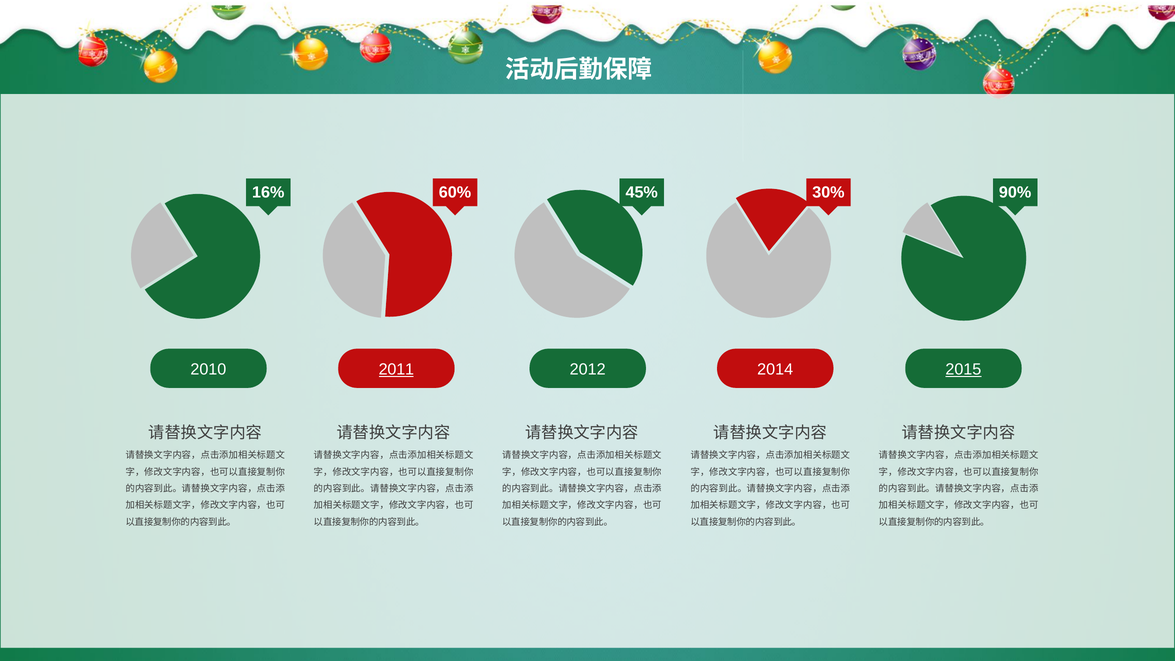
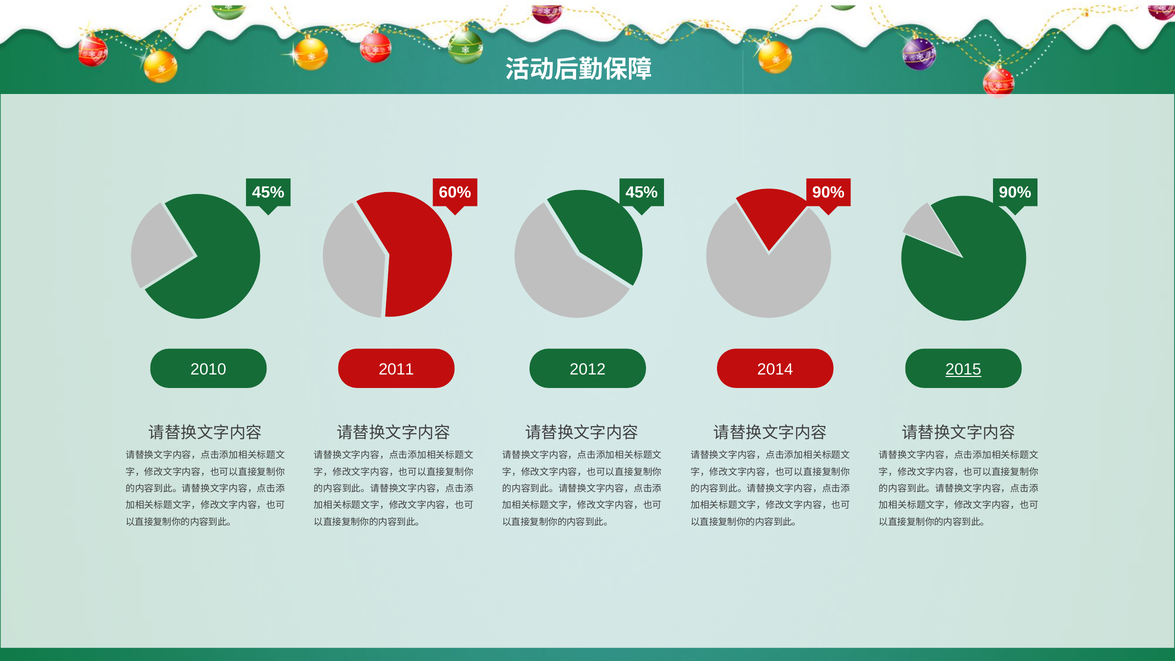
16%: 16% -> 45% (268, 192)
30%: 30% -> 90% (828, 192)
2011 underline: present -> none (396, 369)
